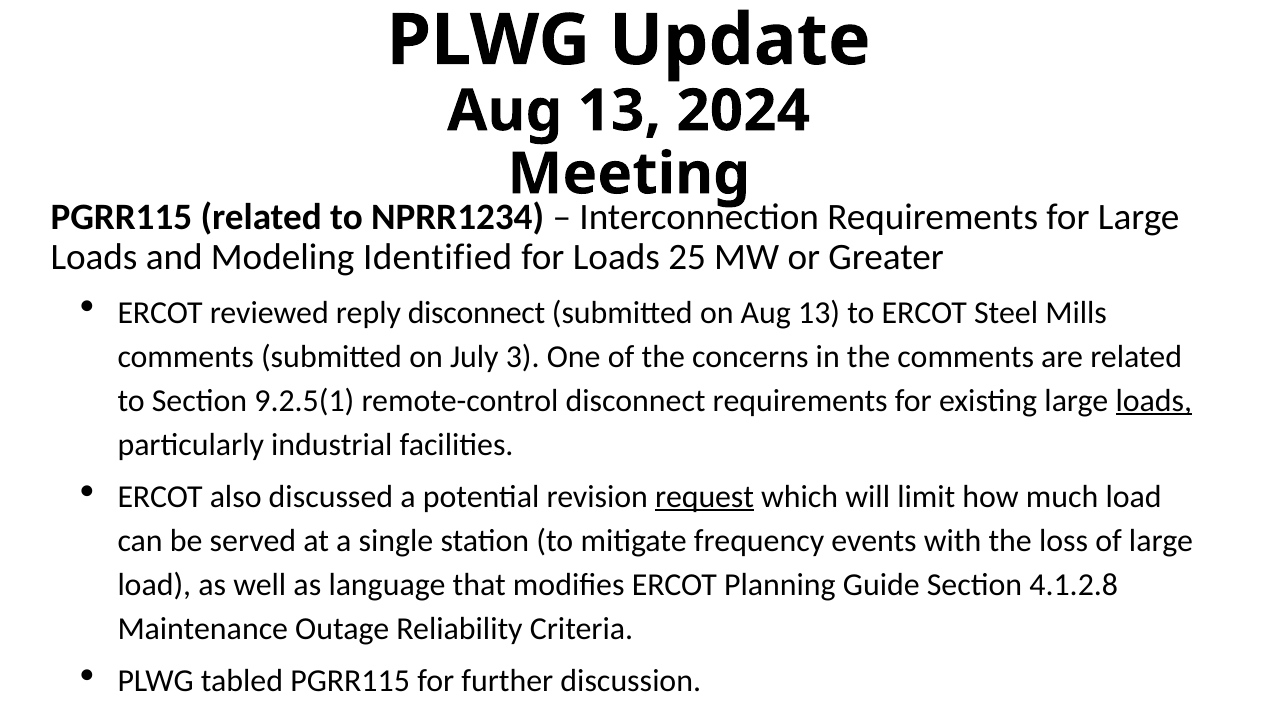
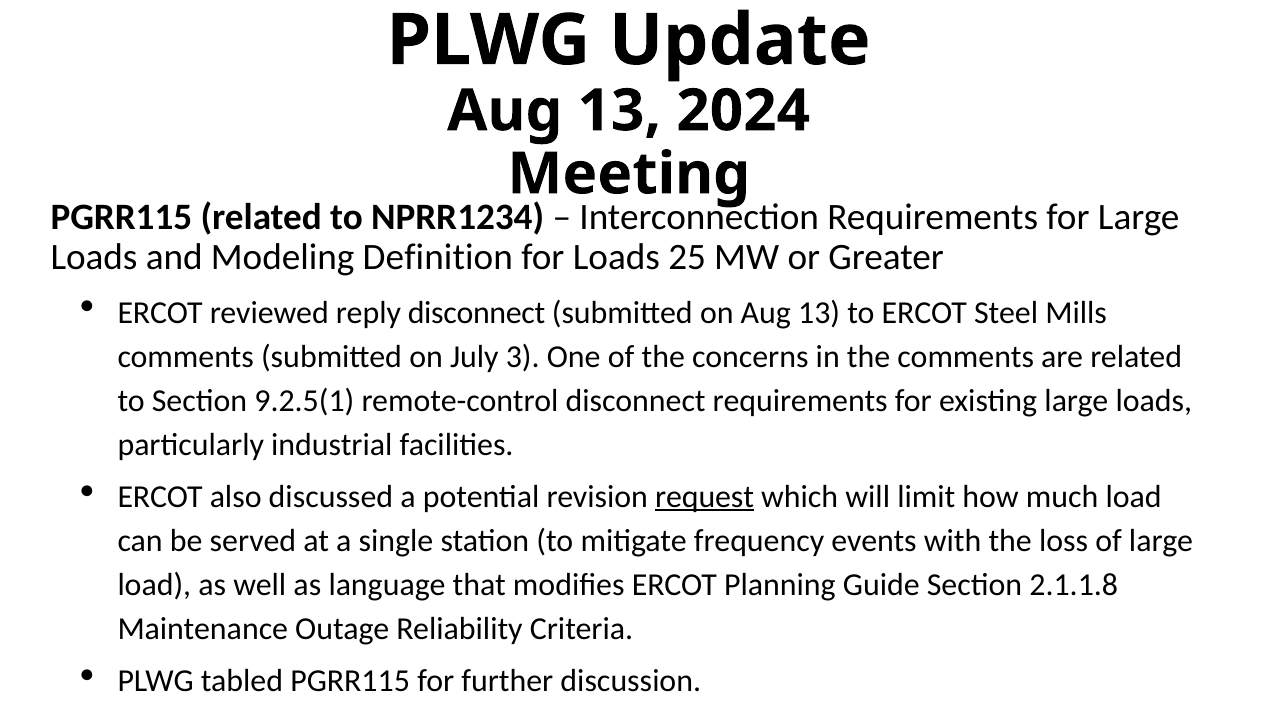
Identified: Identified -> Definition (438, 257)
loads underline: present -> none (1154, 401)
4.1.2.8: 4.1.2.8 -> 2.1.1.8 (1074, 585)
